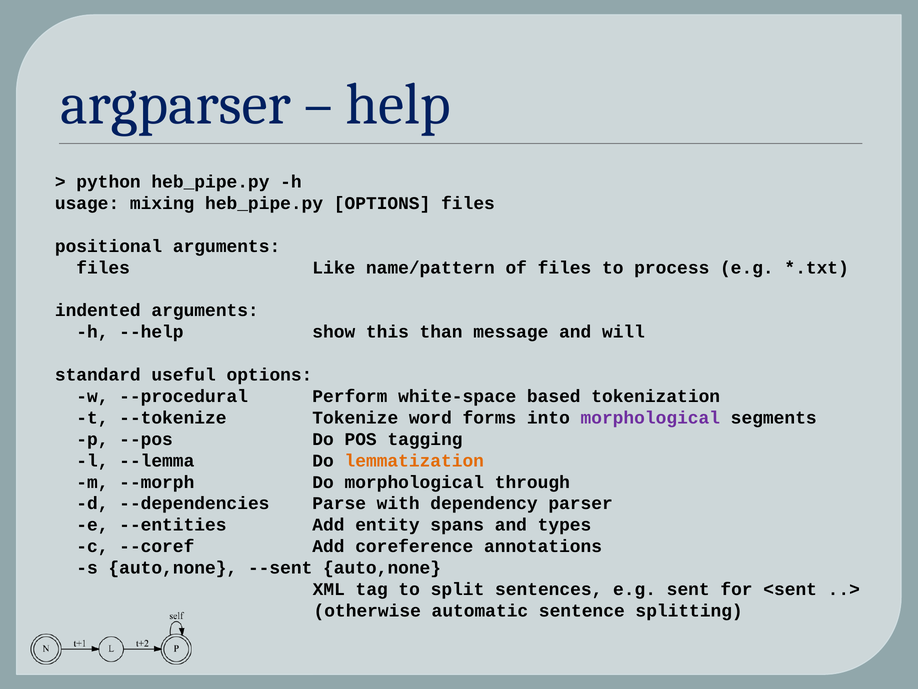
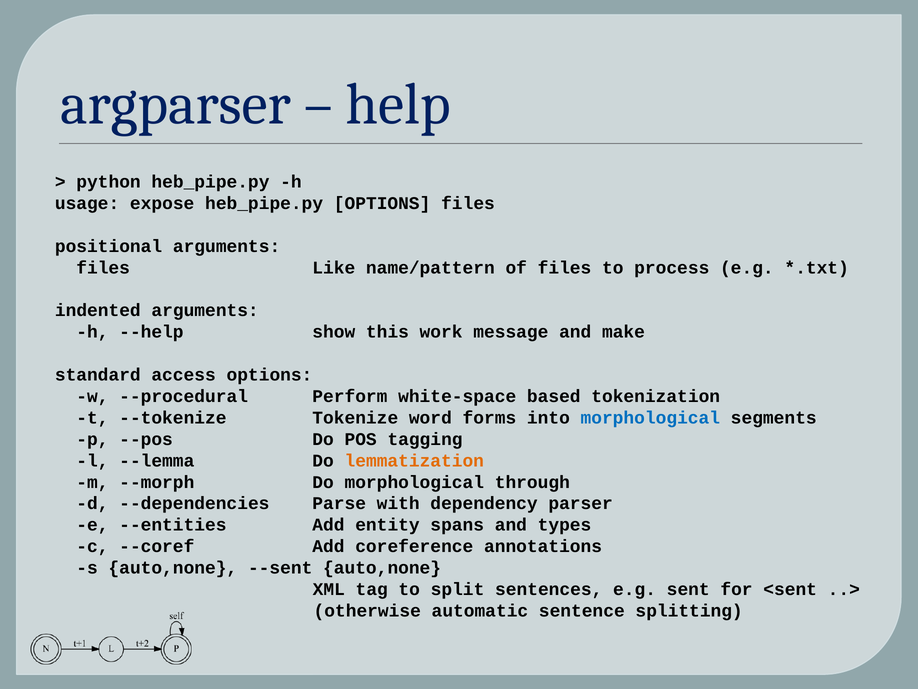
mixing: mixing -> expose (162, 203)
than: than -> work (441, 332)
will: will -> make (623, 332)
useful: useful -> access (184, 375)
morphological colour: purple -> blue (650, 418)
